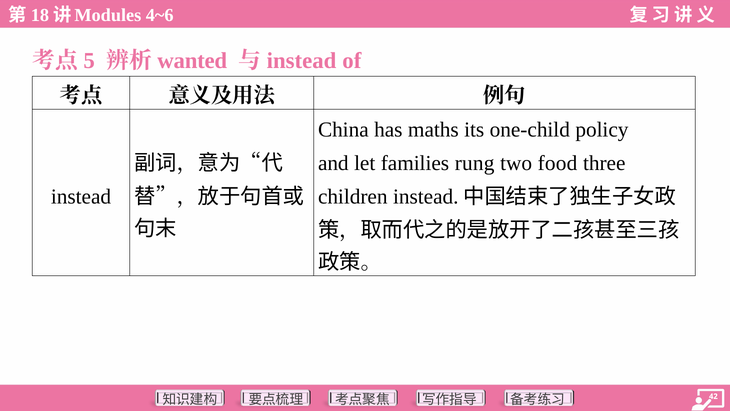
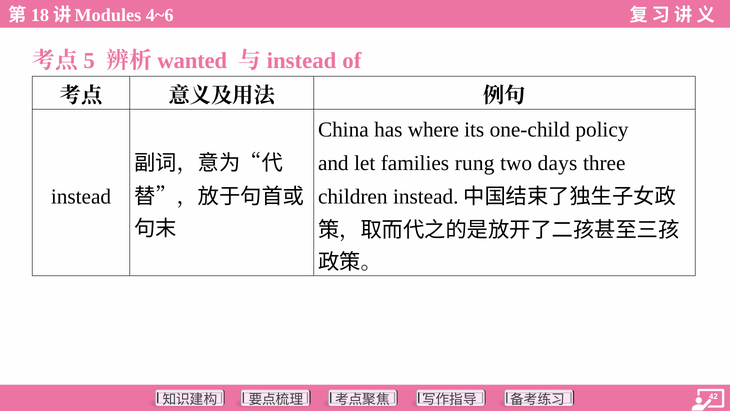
maths: maths -> where (433, 130)
food: food -> days (557, 163)
